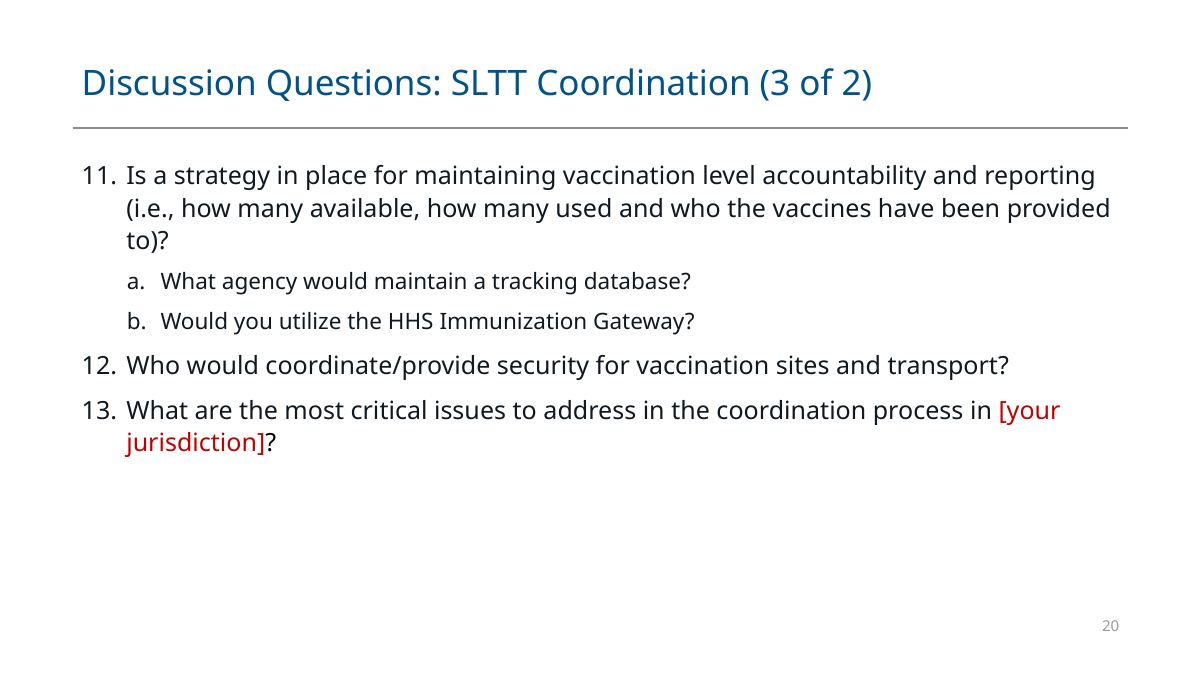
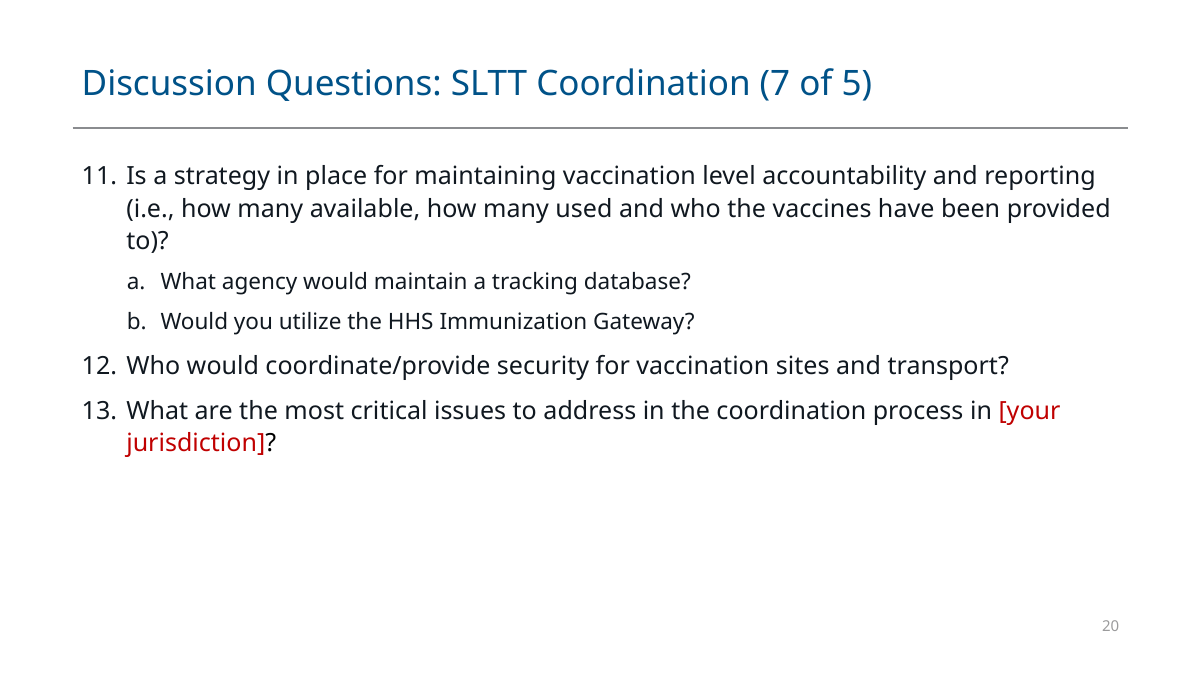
3: 3 -> 7 (775, 84)
2: 2 -> 5 (857, 84)
